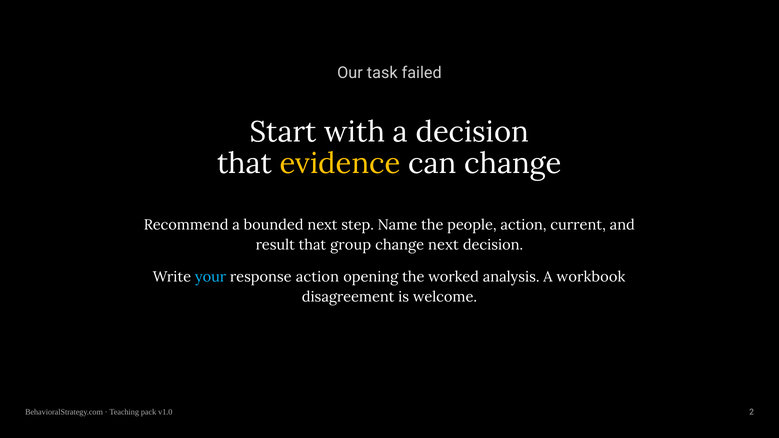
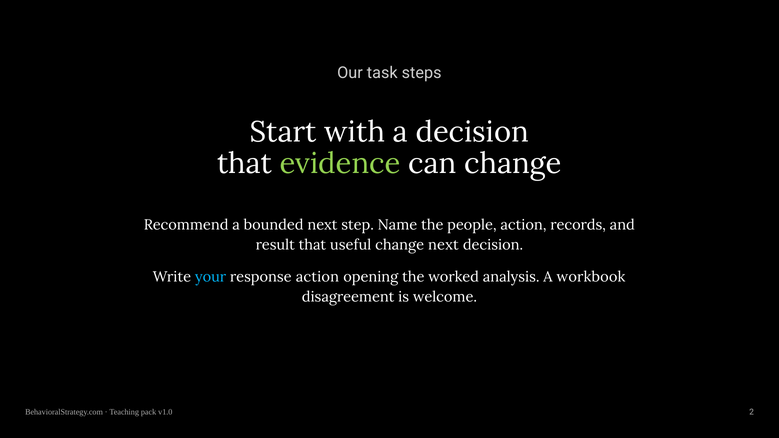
failed: failed -> steps (422, 73)
evidence colour: yellow -> light green (340, 164)
current: current -> records (578, 225)
group: group -> useful (351, 245)
